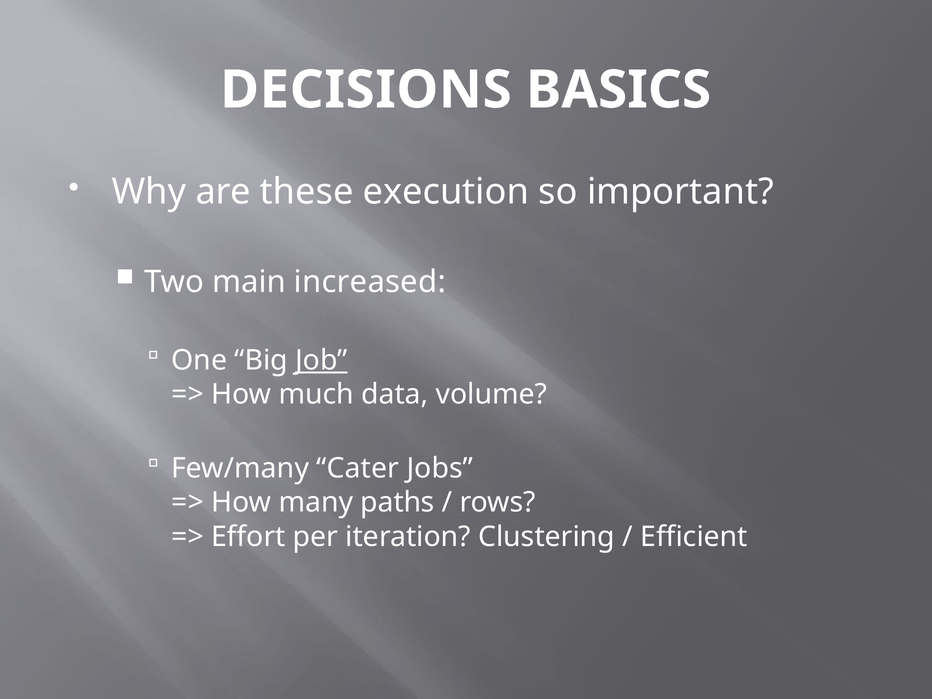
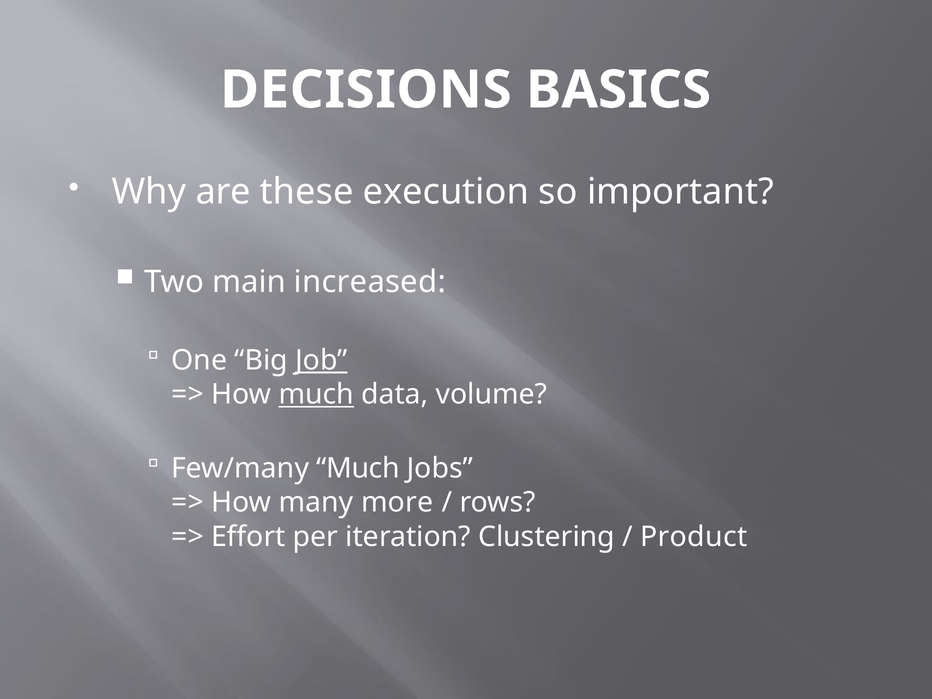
much underline: none -> present (316, 394)
Few/many Cater: Cater -> Much (358, 468)
paths: paths -> more (397, 503)
Efficient: Efficient -> Product (694, 537)
